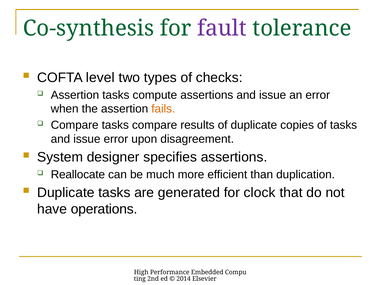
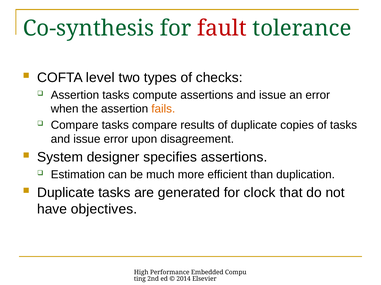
fault colour: purple -> red (222, 28)
Reallocate: Reallocate -> Estimation (78, 175)
operations: operations -> objectives (104, 210)
